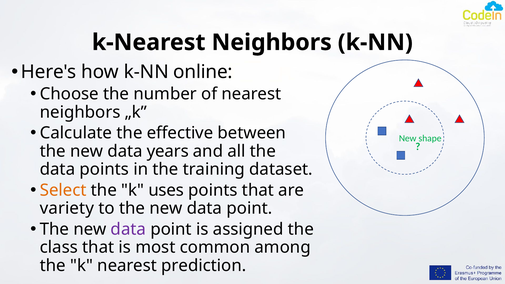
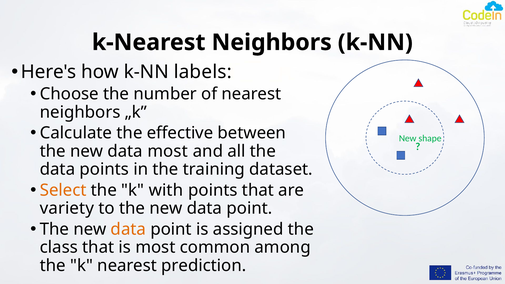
online: online -> labels (203, 72)
data years: years -> most (168, 151)
uses: uses -> with (166, 190)
data colour: purple -> orange (128, 229)
